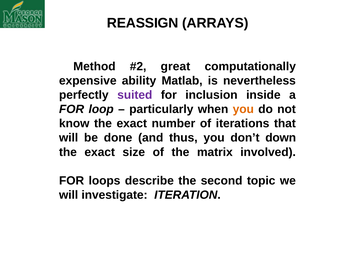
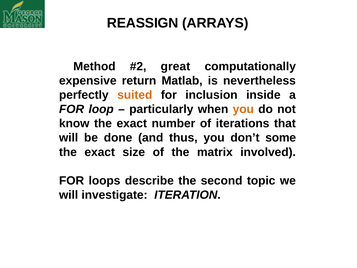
ability: ability -> return (139, 81)
suited colour: purple -> orange (135, 95)
down: down -> some (281, 138)
